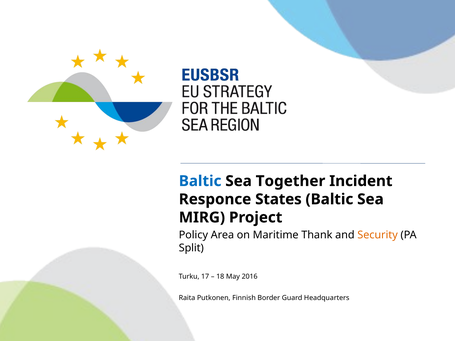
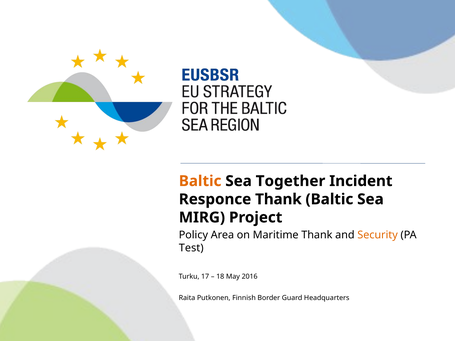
Baltic colour: blue -> orange (200, 181)
Responce States: States -> Thank (278, 199)
Split: Split -> Test (191, 248)
